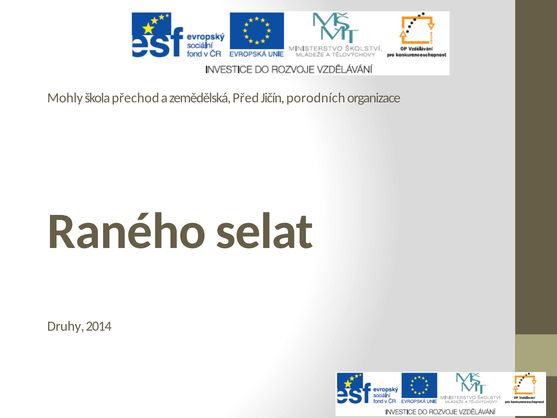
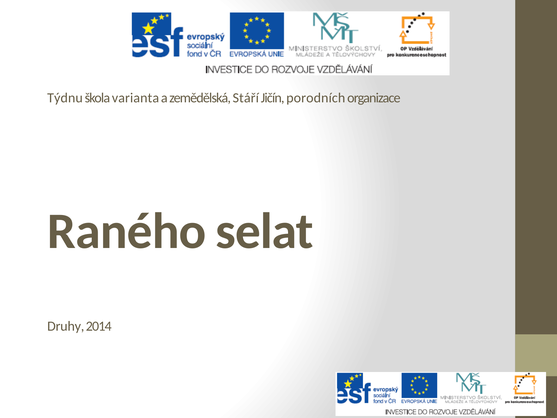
Mohly: Mohly -> Týdnu (65, 98)
přechod: přechod -> varianta (135, 98)
Před: Před -> Stáří (246, 98)
